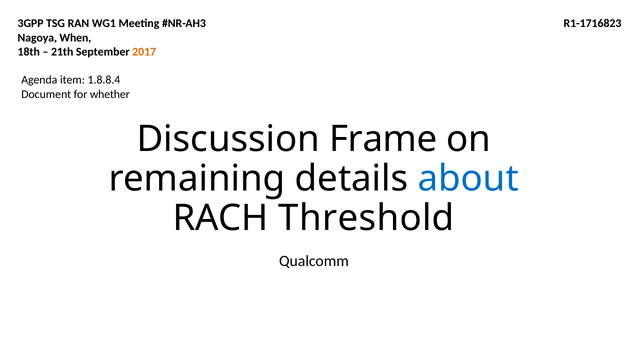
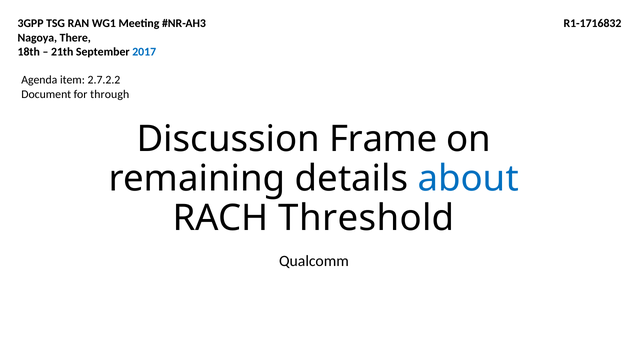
R1-1716823: R1-1716823 -> R1-1716832 (592, 24)
When: When -> There (75, 38)
2017 colour: orange -> blue (144, 52)
1.8.8.4: 1.8.8.4 -> 2.7.2.2 (104, 80)
whether: whether -> through (110, 94)
